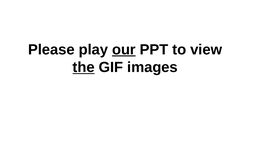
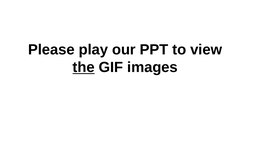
our underline: present -> none (124, 50)
